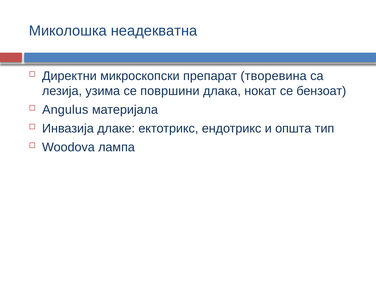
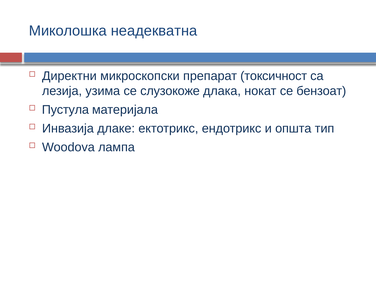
творевина: творевина -> токсичност (274, 76)
површини: површини -> слузокоже (170, 91)
Angulus: Angulus -> Пустула (65, 110)
